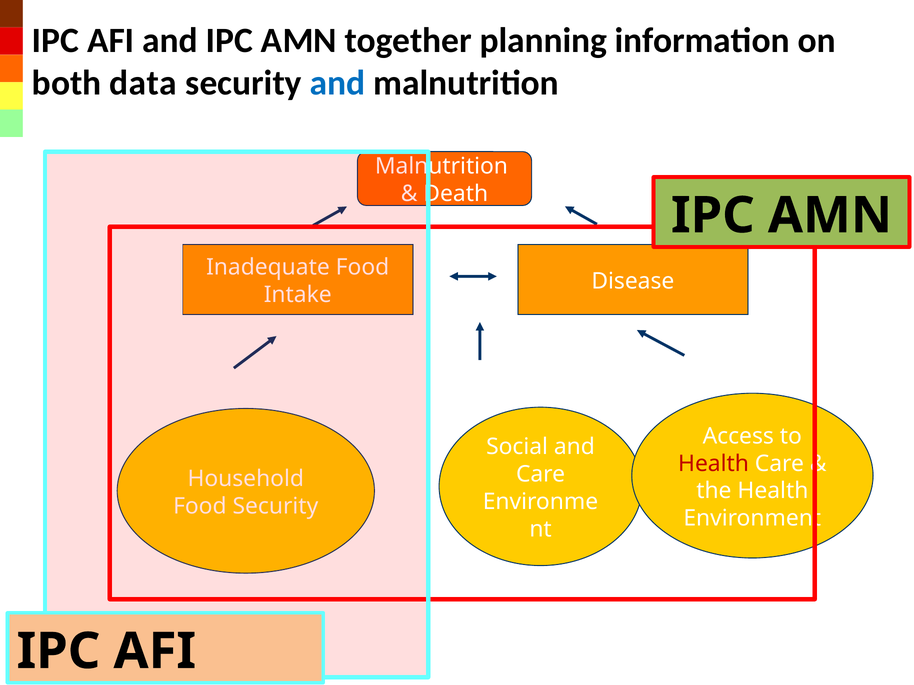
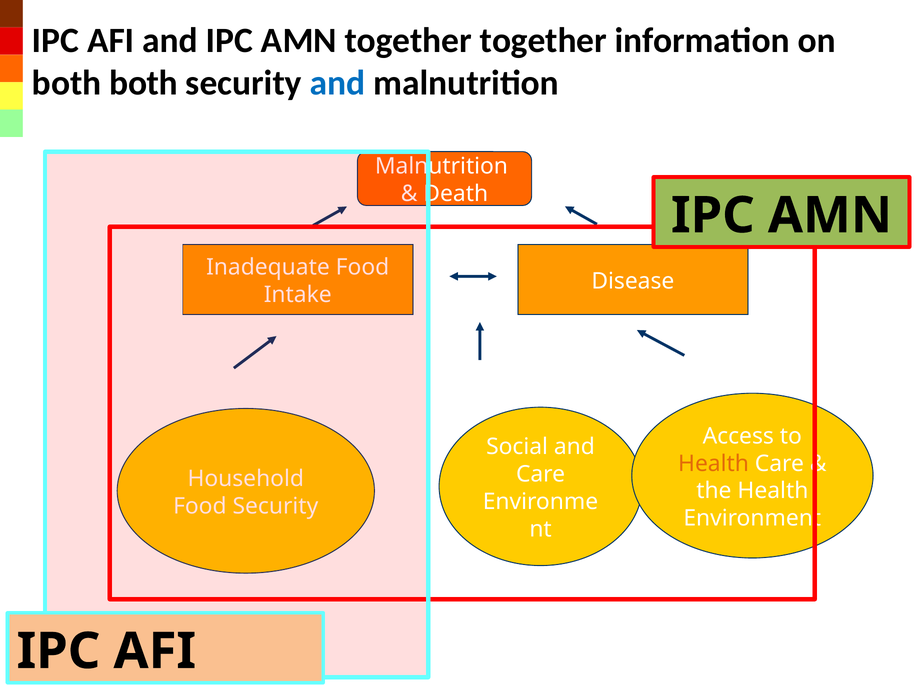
together planning: planning -> together (543, 41)
both data: data -> both (144, 83)
Health colour: red -> orange (713, 464)
